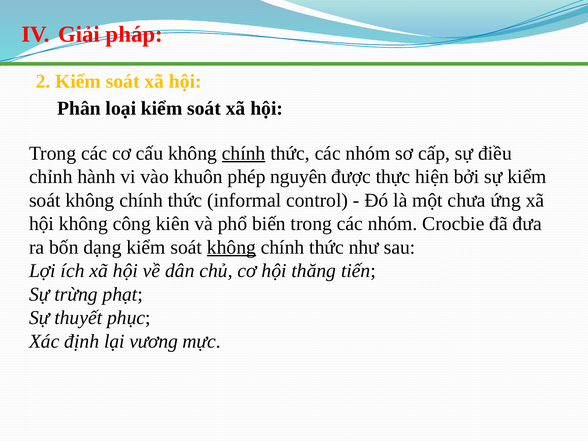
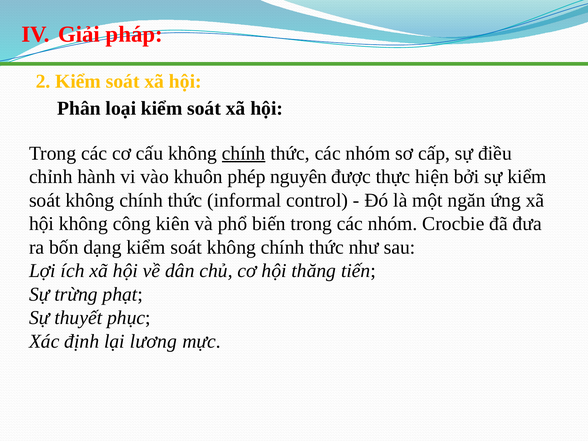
chưa: chưa -> ngăn (467, 200)
không underline: present -> none (231, 247)
vương: vương -> lương (153, 341)
